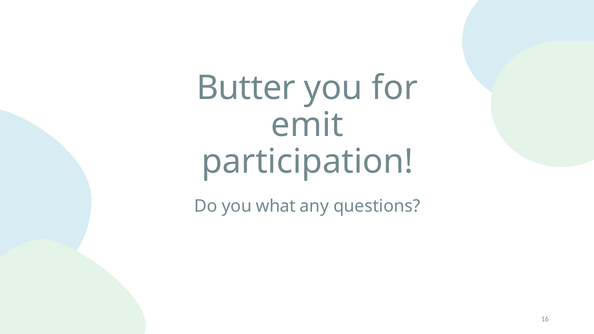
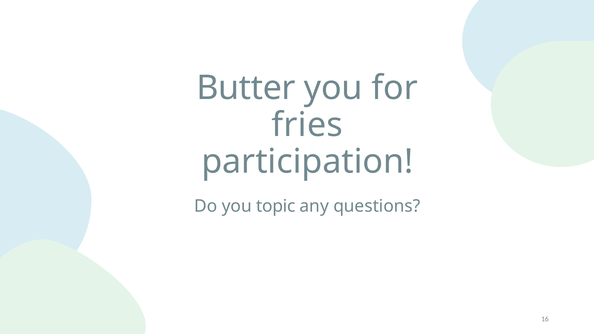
emit: emit -> fries (307, 125)
what: what -> topic (276, 206)
